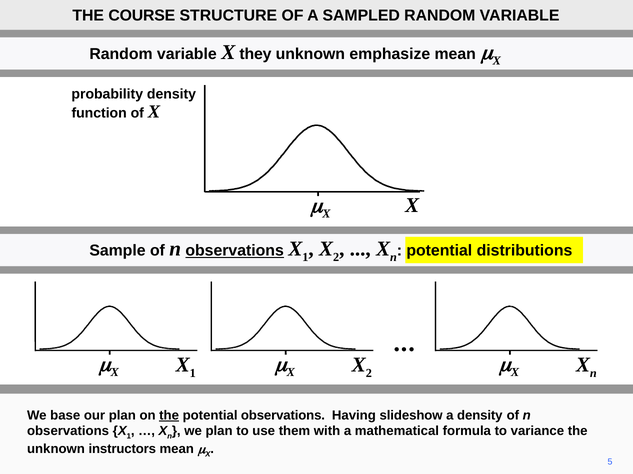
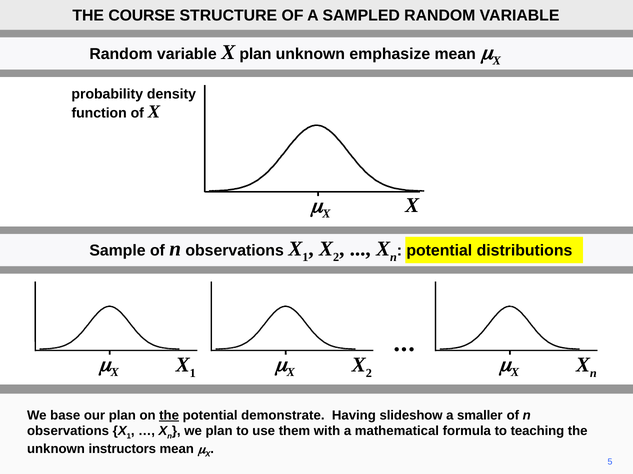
X they: they -> plan (255, 54)
observations underline: present -> none (235, 251)
potential observations: observations -> demonstrate (283, 416)
a density: density -> smaller (480, 416)
variance: variance -> teaching (537, 432)
